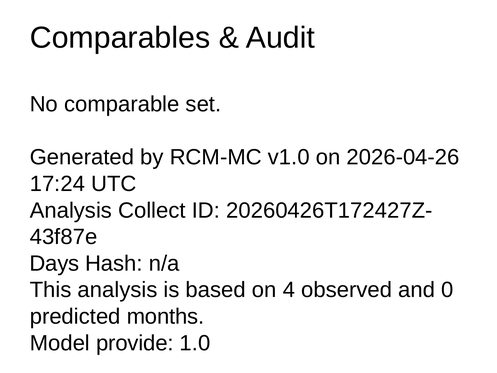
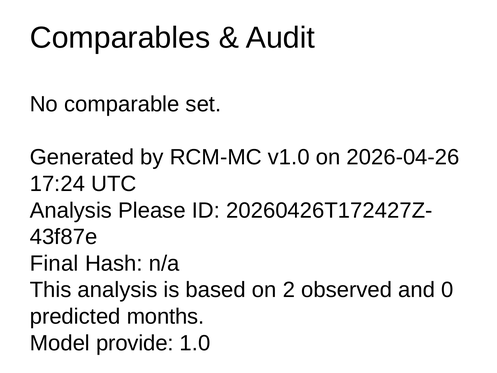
Collect: Collect -> Please (152, 210)
Days: Days -> Final (54, 263)
4: 4 -> 2 (289, 290)
